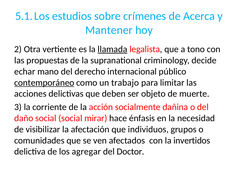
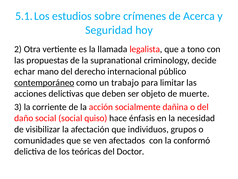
Mantener: Mantener -> Seguridad (109, 30)
llamada underline: present -> none (113, 49)
mirar: mirar -> quiso (96, 118)
invertidos: invertidos -> conformó (192, 140)
agregar: agregar -> teóricas (86, 151)
